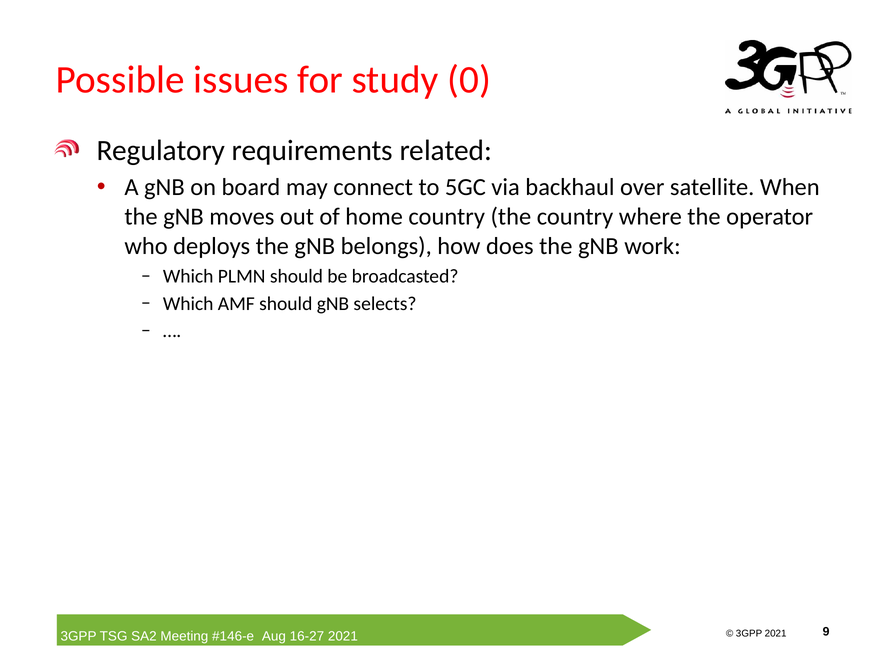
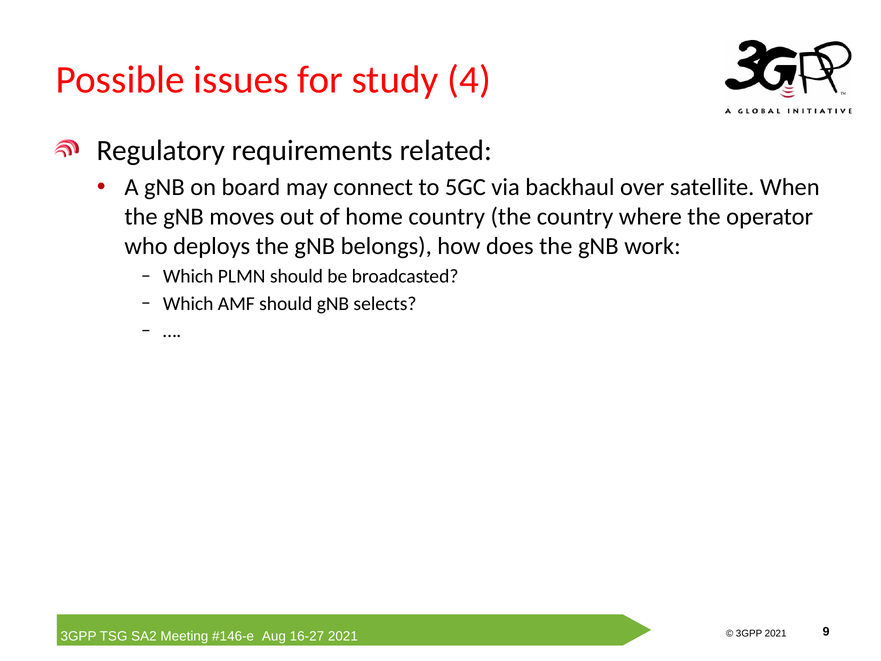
0: 0 -> 4 (469, 80)
